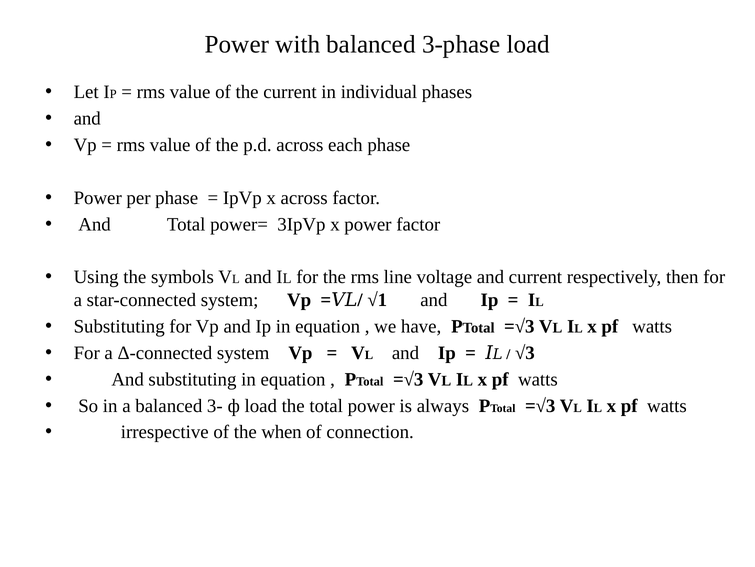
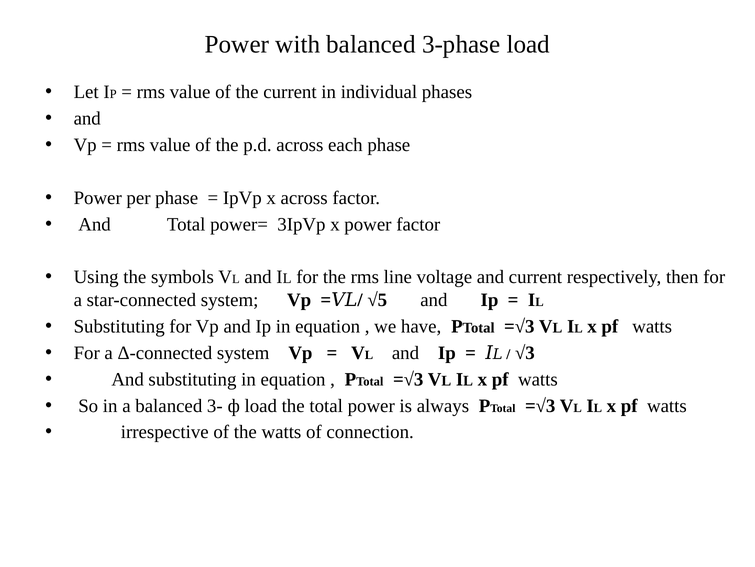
√1: √1 -> √5 (377, 300)
the when: when -> watts (281, 432)
